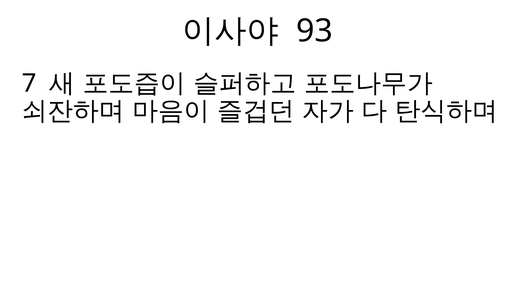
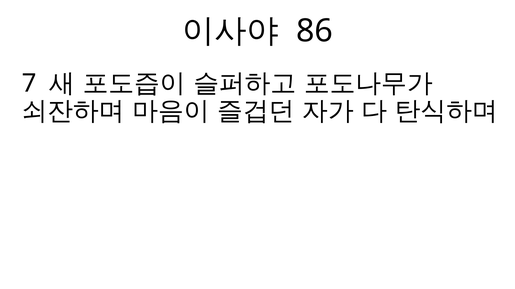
93: 93 -> 86 (314, 31)
